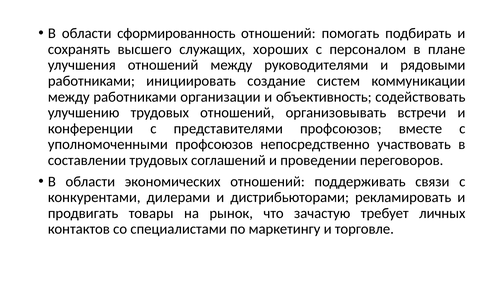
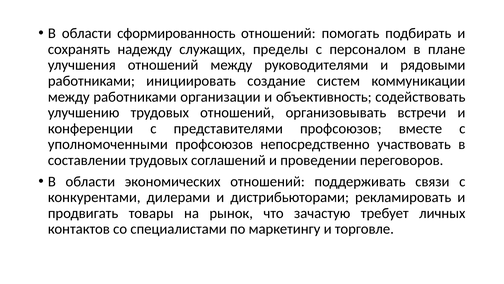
высшего: высшего -> надежду (145, 49)
хороших: хороших -> пределы (281, 49)
